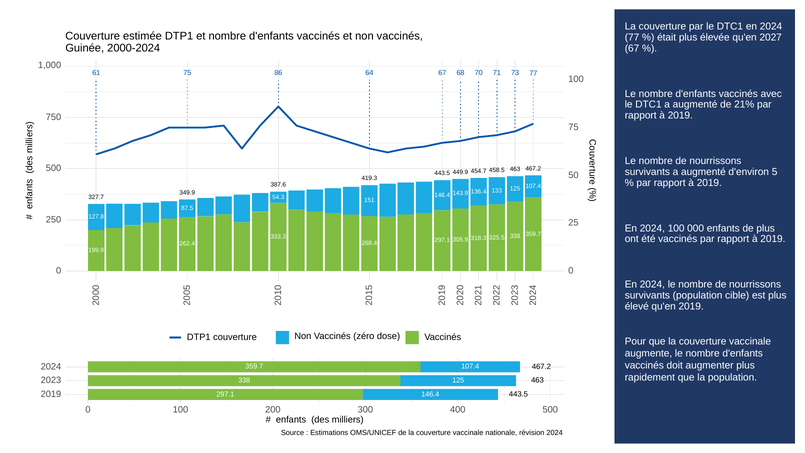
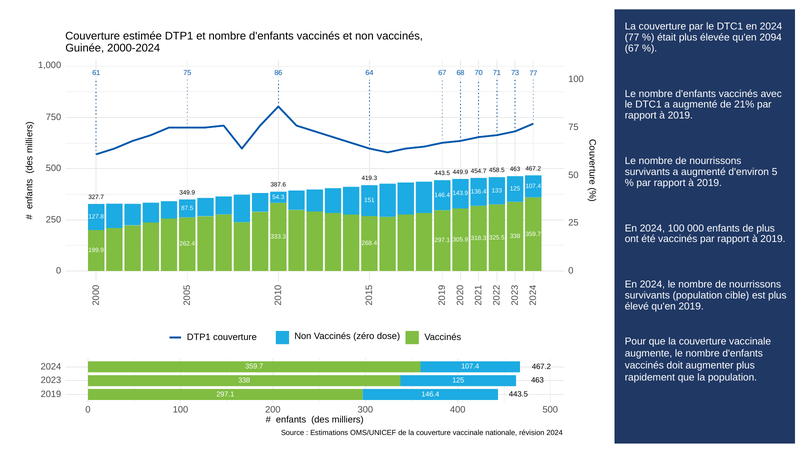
2027: 2027 -> 2094 (771, 37)
